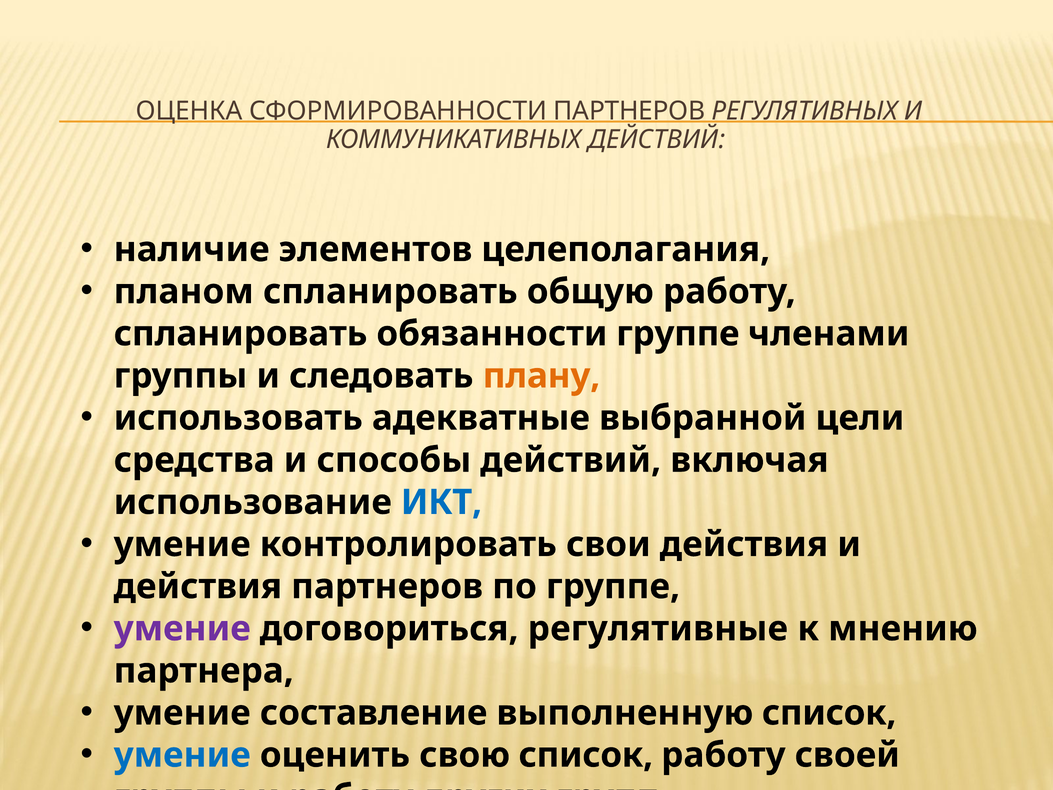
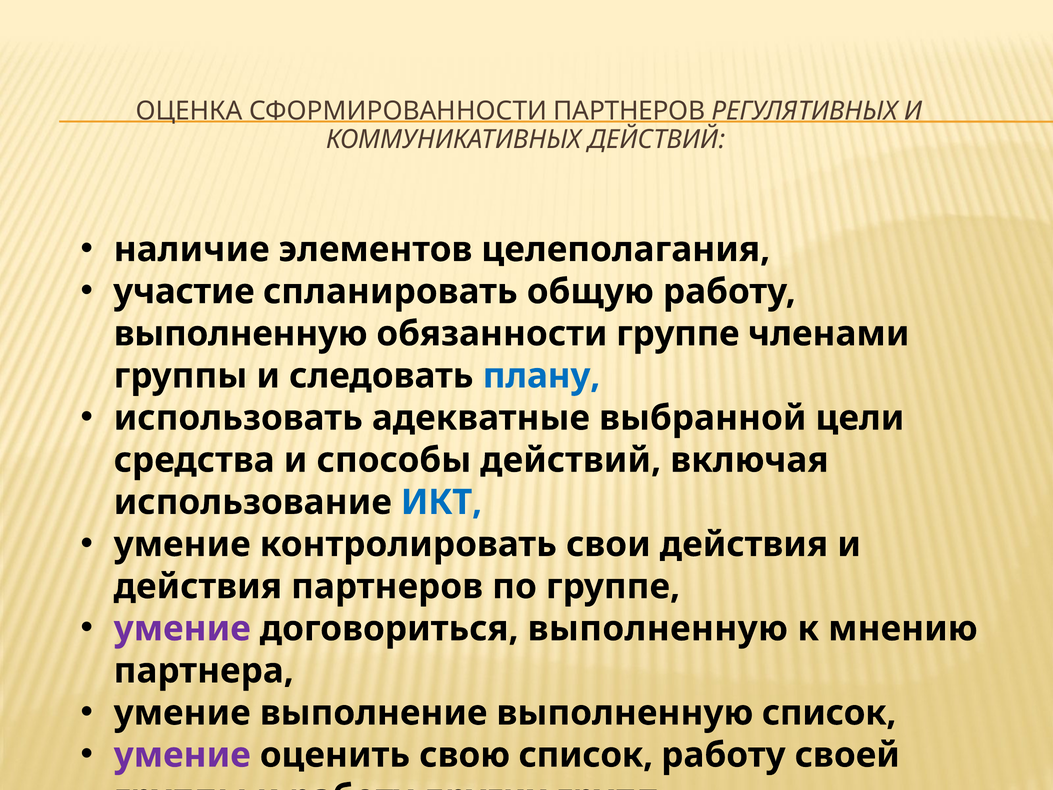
планом: планом -> участие (184, 292)
спланировать: спланировать -> выполненную (241, 334)
плану colour: orange -> blue (541, 376)
договориться регулятивные: регулятивные -> выполненную (658, 629)
составление: составление -> выполнение (374, 713)
умение colour: blue -> purple (182, 755)
